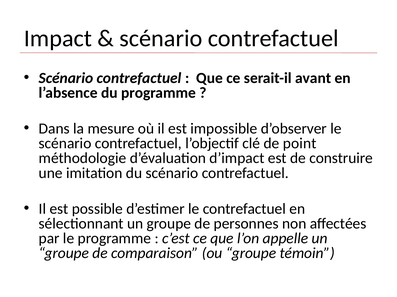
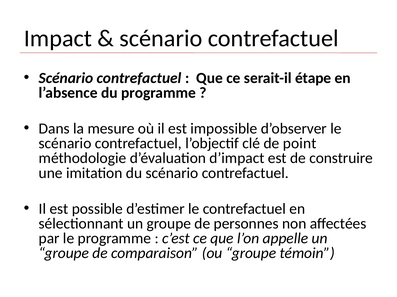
avant: avant -> étape (313, 78)
